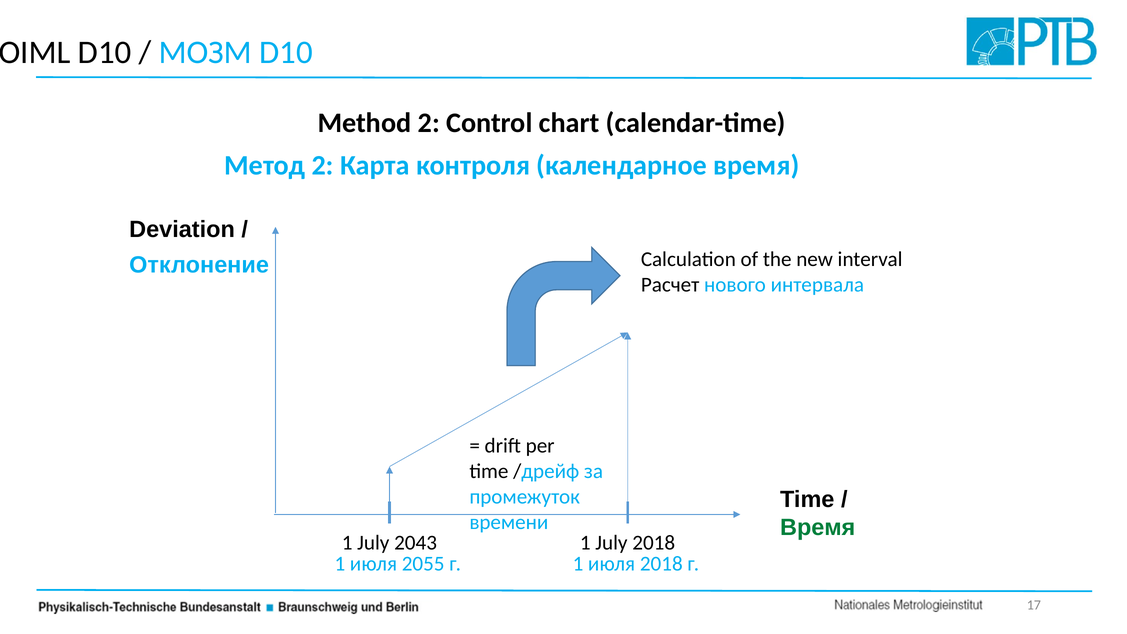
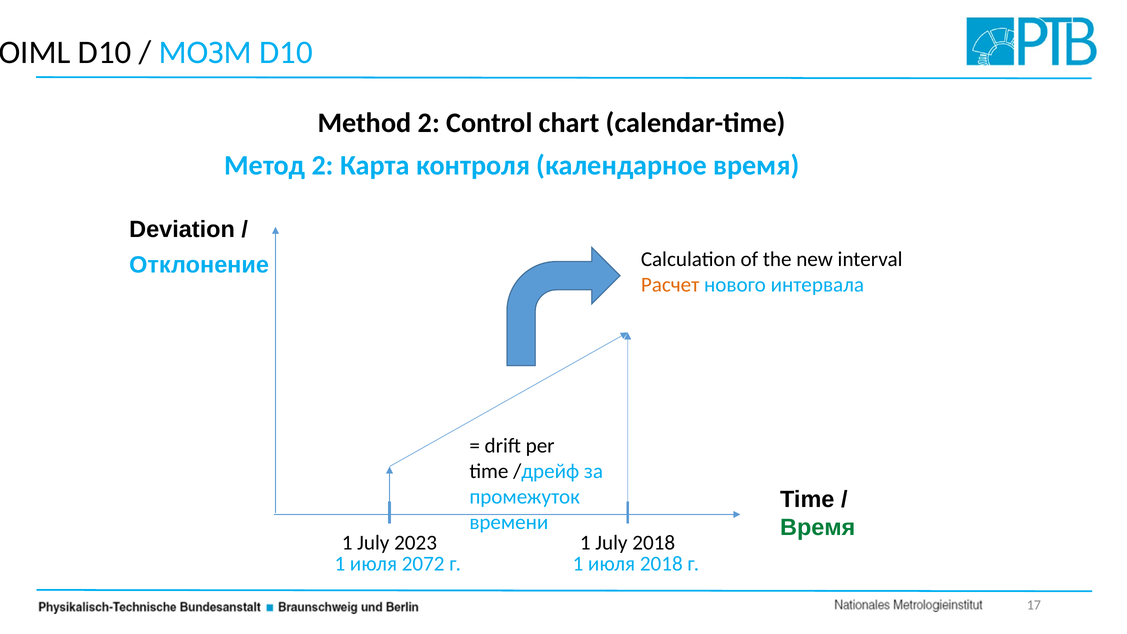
Расчет colour: black -> orange (670, 285)
2043: 2043 -> 2023 (416, 543)
2055: 2055 -> 2072 (423, 564)
